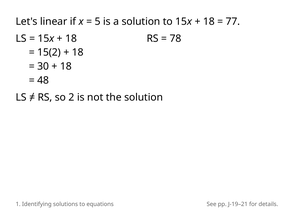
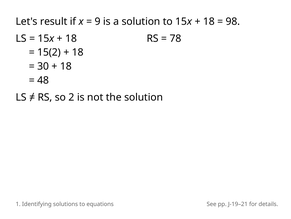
linear: linear -> result (54, 21)
5: 5 -> 9 (98, 21)
77: 77 -> 98 (233, 21)
